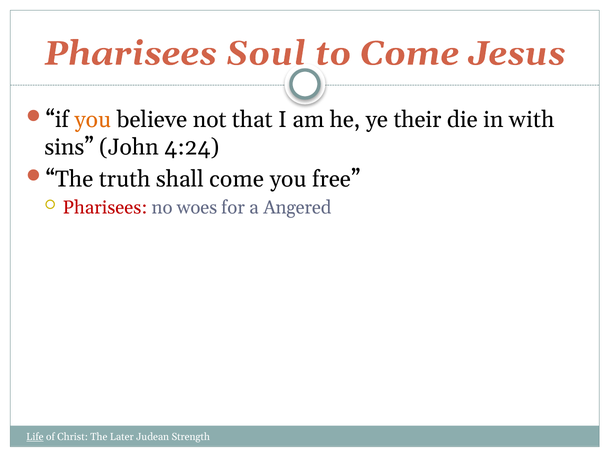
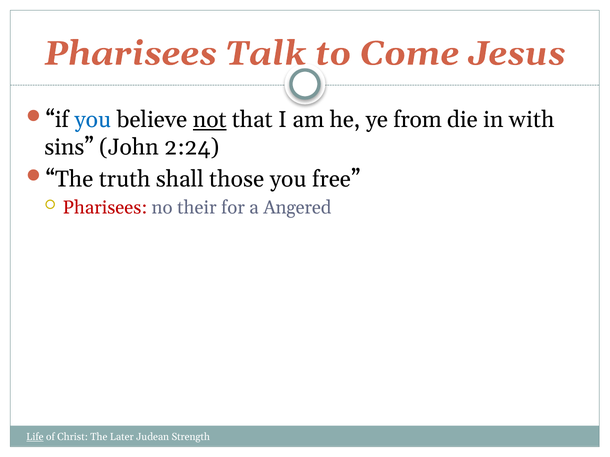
Soul: Soul -> Talk (266, 54)
you colour: orange -> blue (93, 120)
not underline: none -> present (210, 120)
their: their -> from (418, 120)
4:24: 4:24 -> 2:24 (192, 147)
shall come: come -> those (237, 180)
woes: woes -> their (197, 208)
